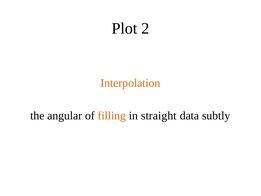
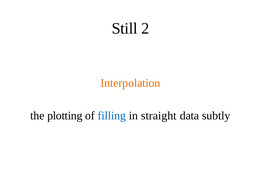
Plot: Plot -> Still (125, 28)
angular: angular -> plotting (65, 116)
filling colour: orange -> blue (112, 116)
